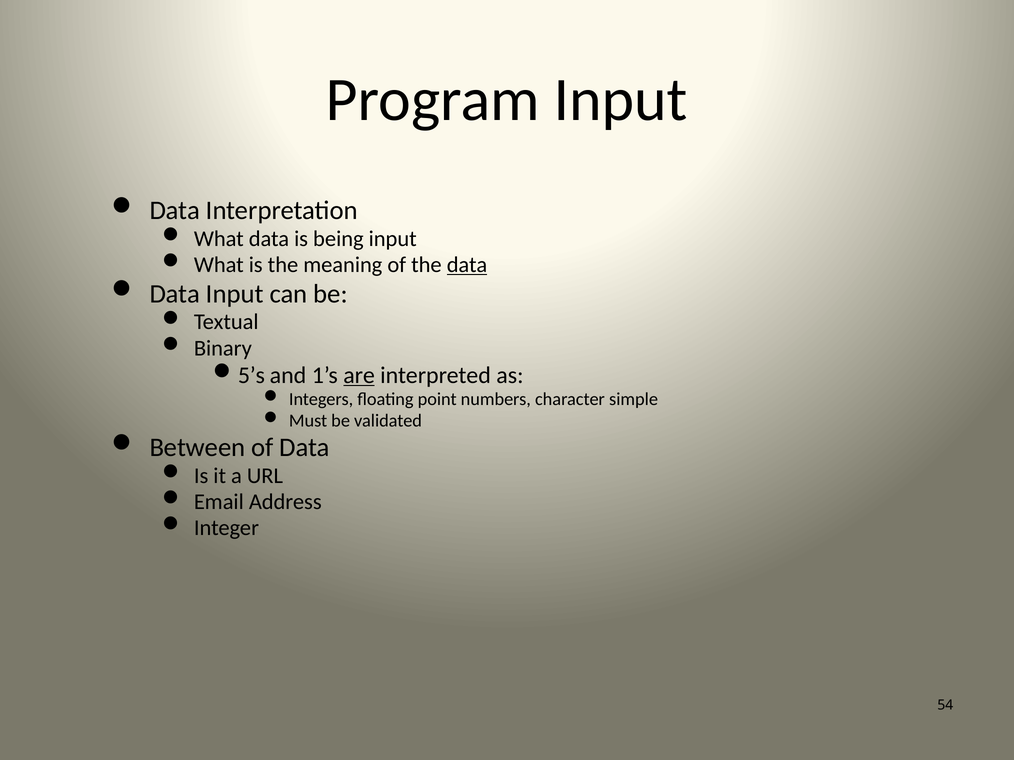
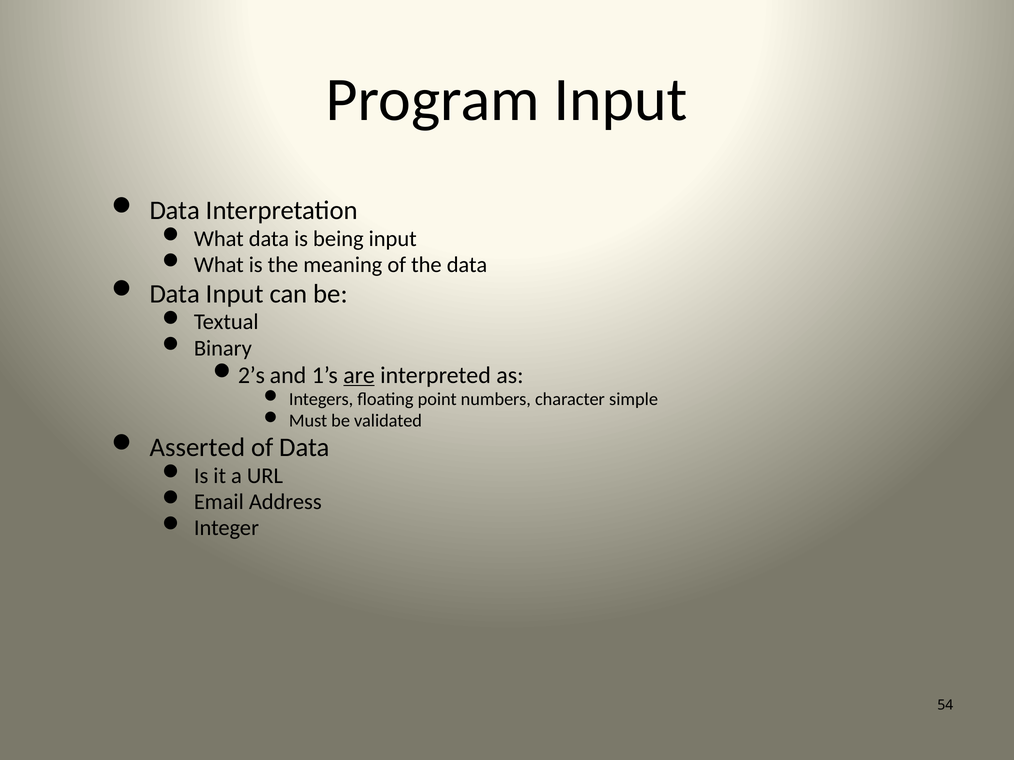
data underline: present -> none (467, 265)
5’s: 5’s -> 2’s (251, 375)
Between: Between -> Asserted (197, 448)
